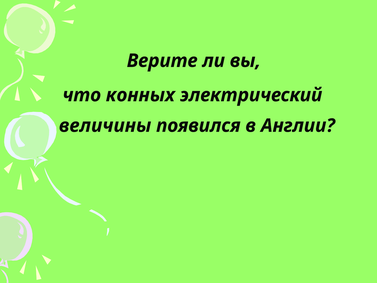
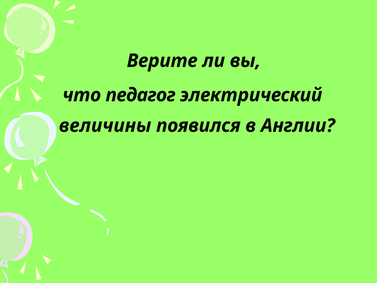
конных: конных -> педагог (141, 95)
